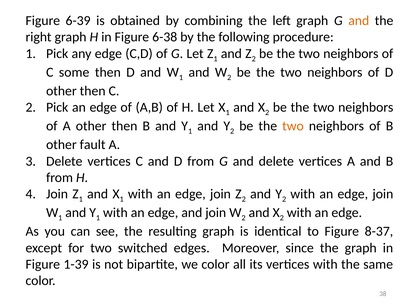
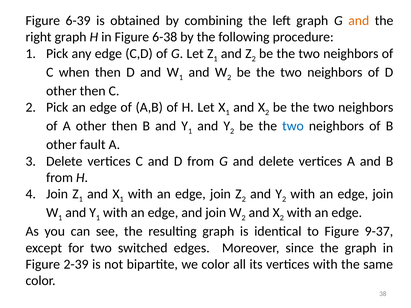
some: some -> when (74, 72)
two colour: orange -> blue (293, 126)
8-37: 8-37 -> 9-37 (379, 232)
1-39: 1-39 -> 2-39 (76, 264)
